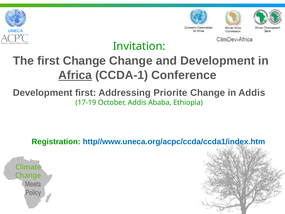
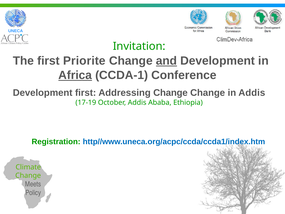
first Change: Change -> Priorite (84, 61)
and underline: none -> present (166, 61)
Addressing Priorite: Priorite -> Change (170, 93)
